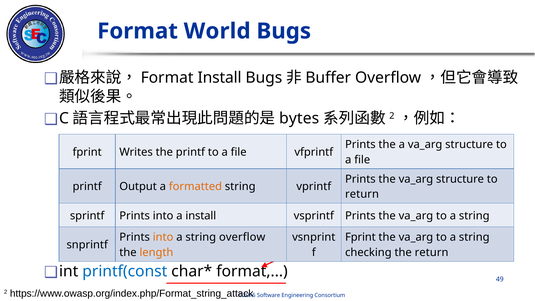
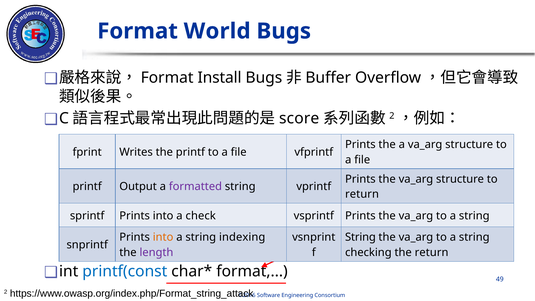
bytes: bytes -> score (299, 118)
formatted colour: orange -> purple (195, 187)
a install: install -> check (201, 216)
string overflow: overflow -> indexing (242, 237)
Fprint: Fprint -> String (360, 237)
length colour: orange -> purple (156, 252)
